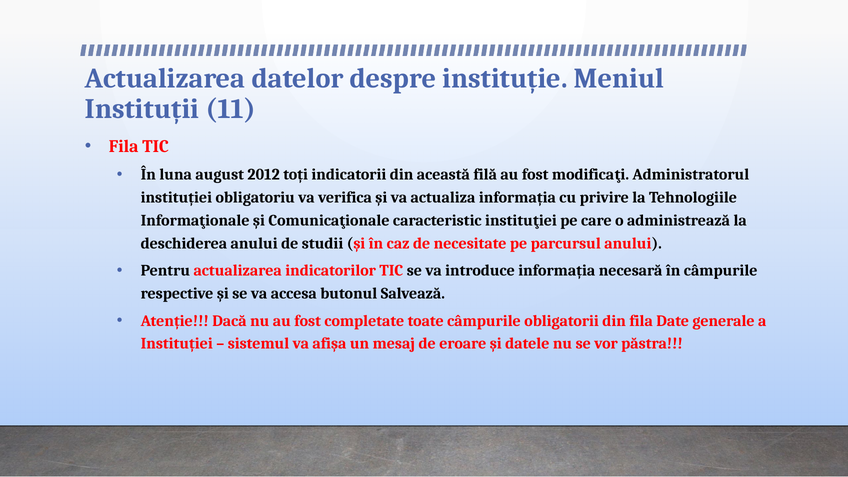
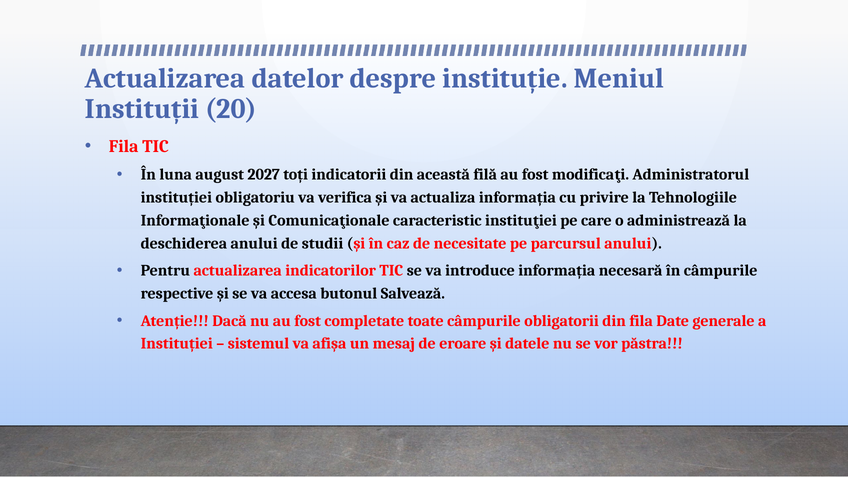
11: 11 -> 20 (231, 109)
2012: 2012 -> 2027 (264, 175)
